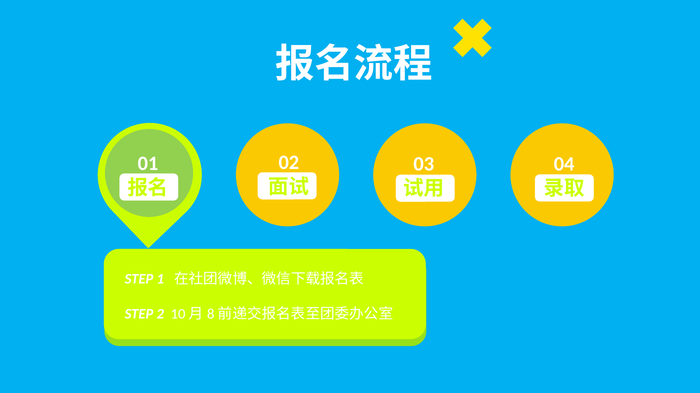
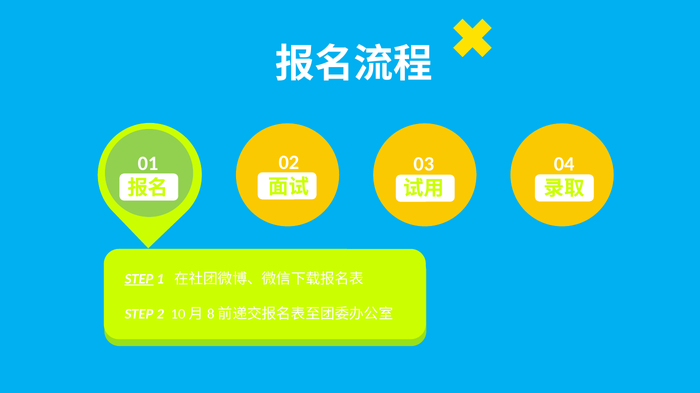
STEP underline: none -> present (139, 279)
